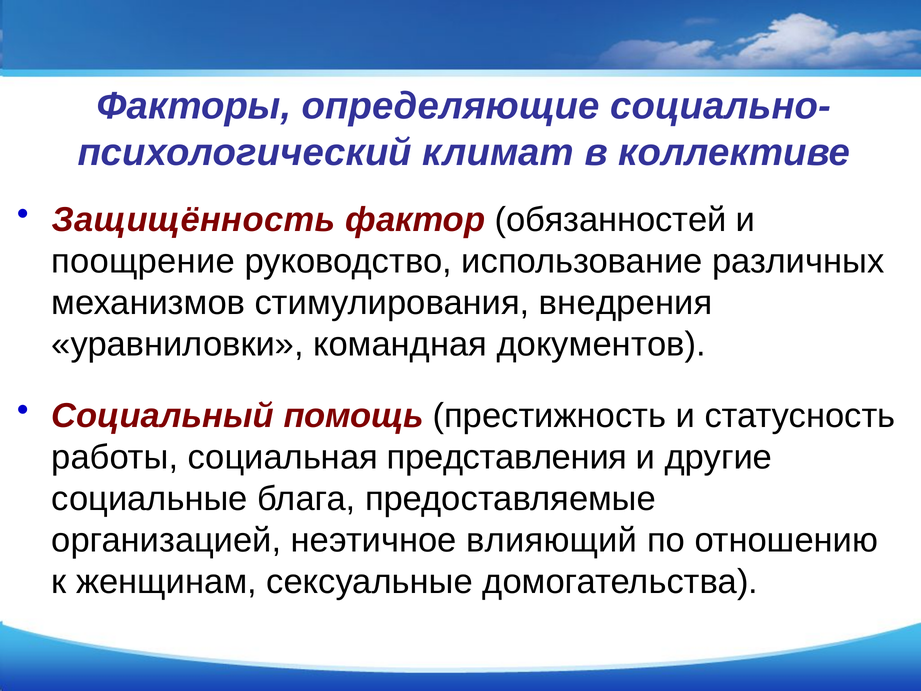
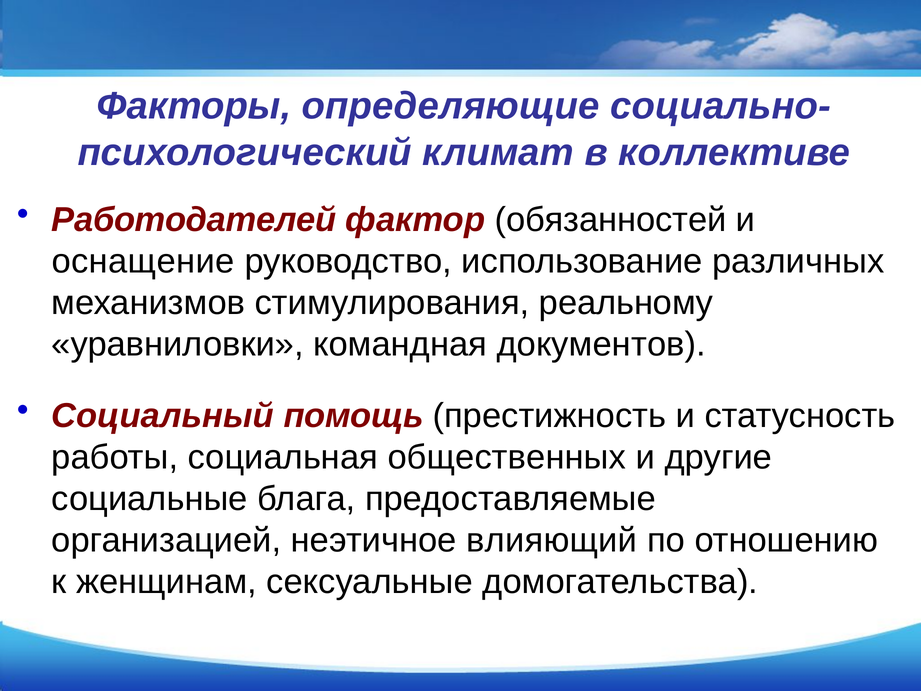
Защищённость: Защищённость -> Работодателей (194, 220)
поощрение: поощрение -> оснащение (143, 261)
внедрения: внедрения -> реальному (626, 303)
представления: представления -> общественных (507, 457)
